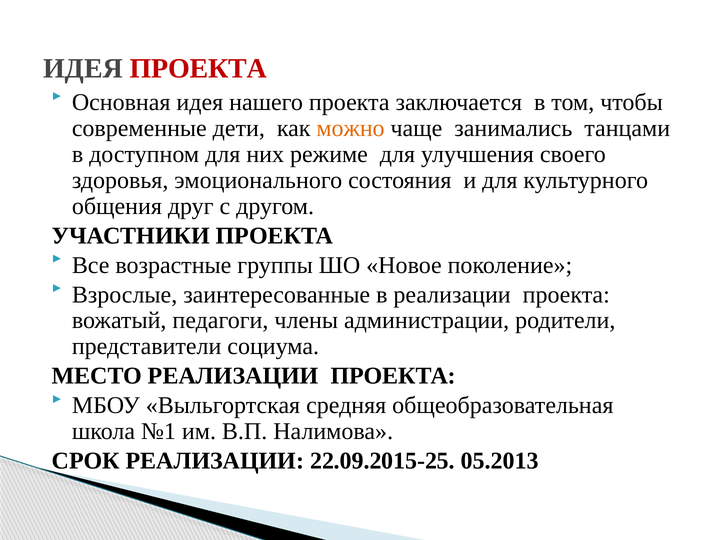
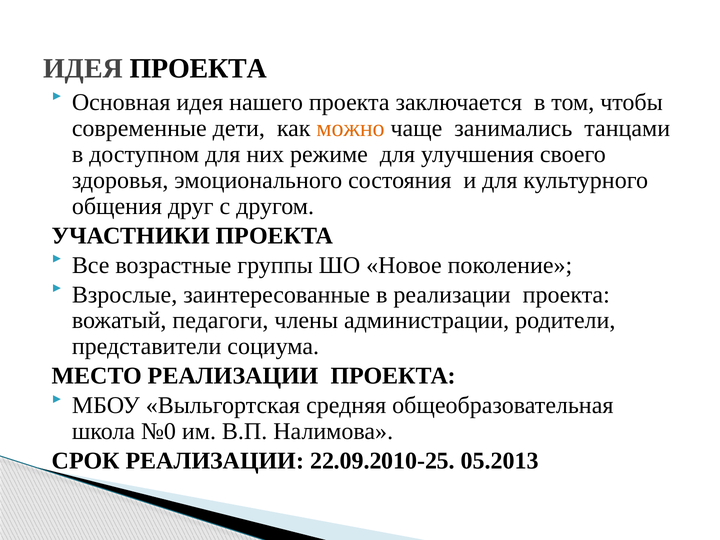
ПРОЕКТА colour: red -> black (198, 69)
№1: №1 -> №0 (158, 431)
22.09.2015-25: 22.09.2015-25 -> 22.09.2010-25 (382, 461)
